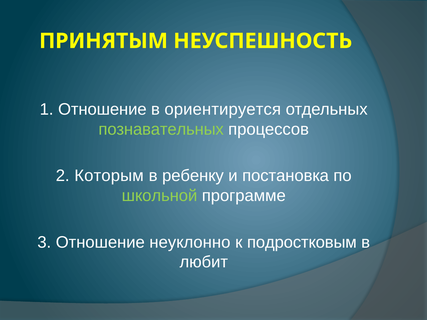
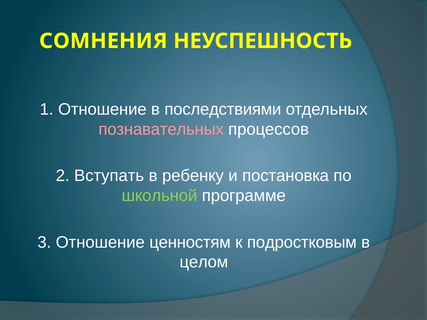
ПРИНЯТЫМ: ПРИНЯТЫМ -> СОМНЕНИЯ (103, 41)
ориентируется: ориентируется -> последствиями (223, 109)
познавательных colour: light green -> pink (161, 129)
Которым: Которым -> Вступать (109, 176)
неуклонно: неуклонно -> ценностям (190, 242)
любит: любит -> целом (204, 262)
